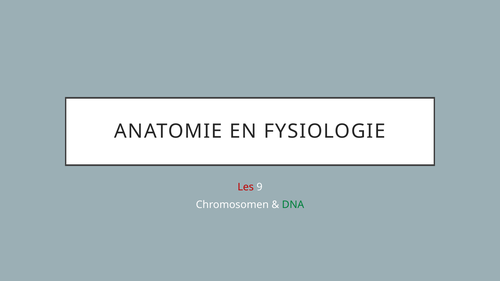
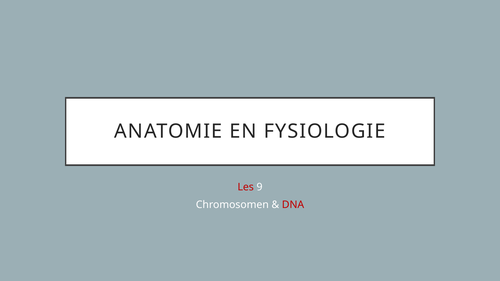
DNA colour: green -> red (293, 205)
